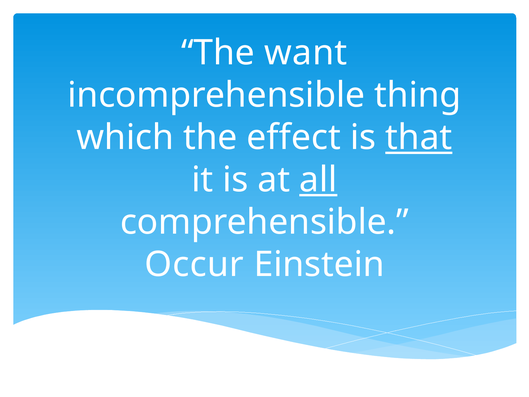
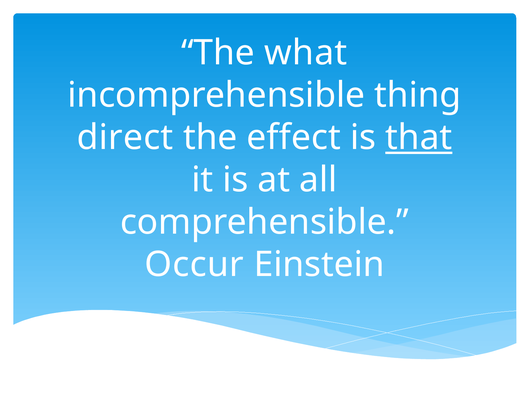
want: want -> what (306, 53)
which: which -> direct (125, 138)
all underline: present -> none (318, 180)
